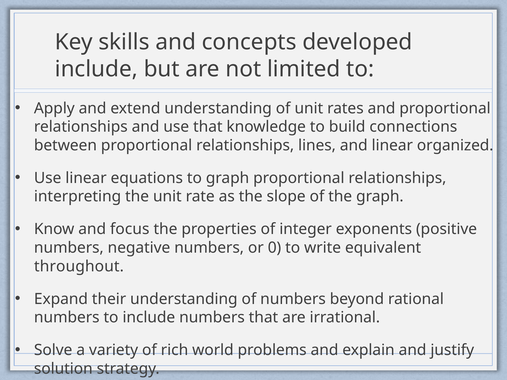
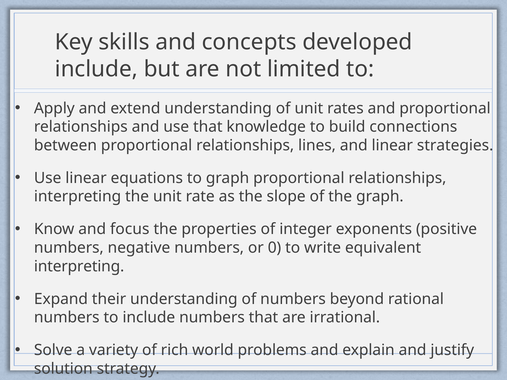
organized: organized -> strategies (455, 145)
throughout: throughout -> interpreting (79, 266)
